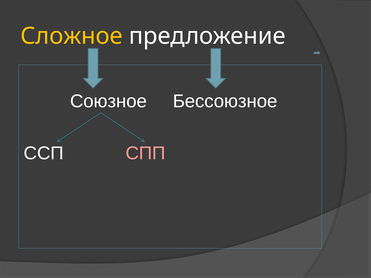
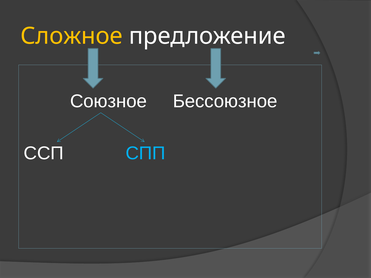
СПП colour: pink -> light blue (146, 153)
